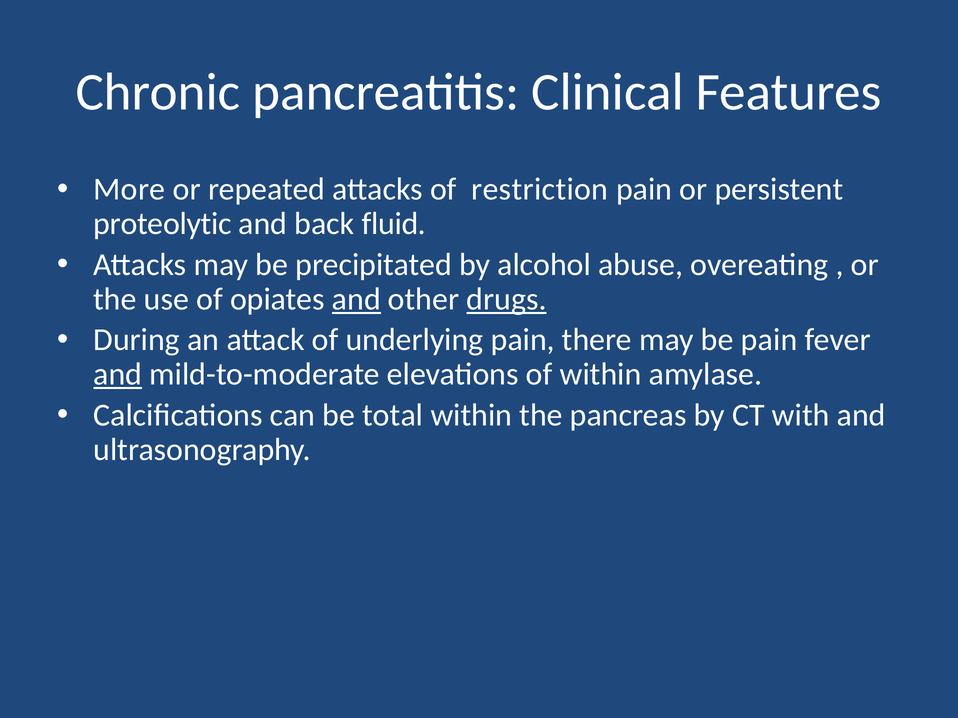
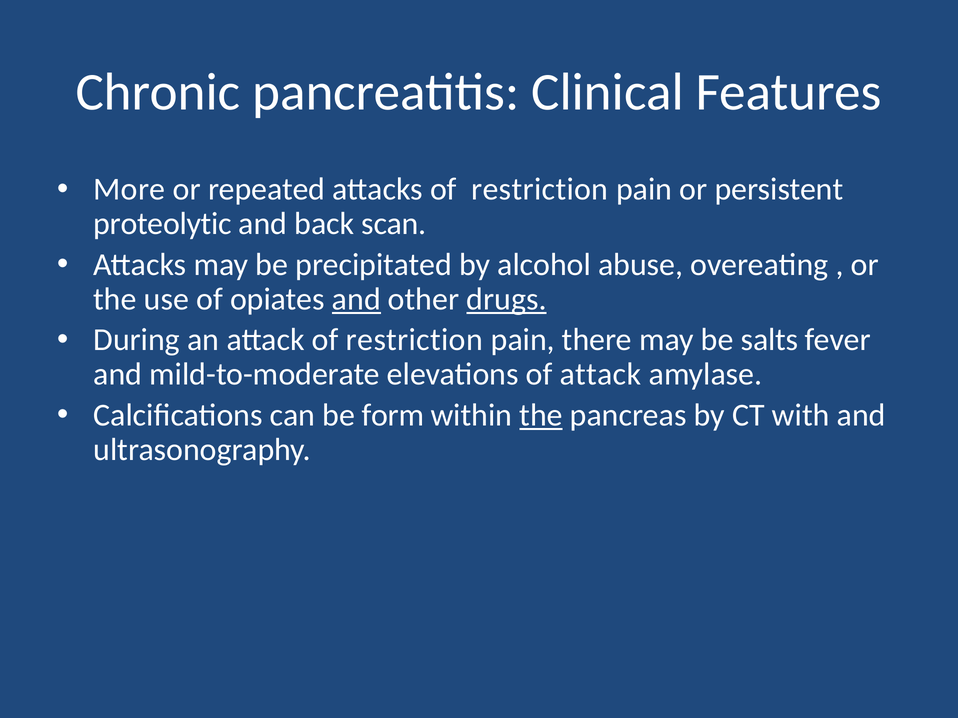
fluid: fluid -> scan (394, 224)
attack of underlying: underlying -> restriction (414, 340)
be pain: pain -> salts (769, 340)
and underline: present -> none (118, 375)
of within: within -> attack (600, 375)
total: total -> form (393, 415)
the underline: none -> present (541, 415)
